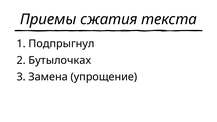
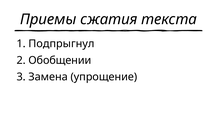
Бутылочках: Бутылочках -> Обобщении (60, 60)
